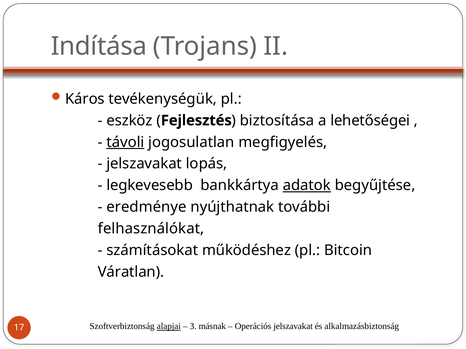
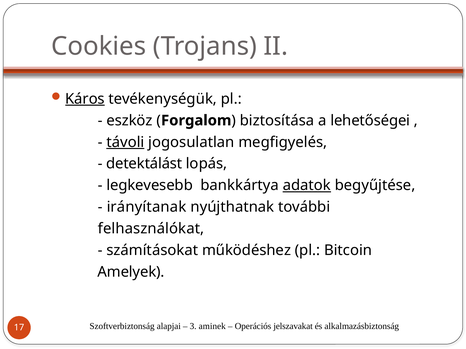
Indítása: Indítása -> Cookies (99, 46)
Káros underline: none -> present (85, 99)
Fejlesztés: Fejlesztés -> Forgalom (196, 121)
jelszavakat: jelszavakat -> detektálást (144, 164)
eredménye: eredménye -> irányítanak (146, 207)
Váratlan: Váratlan -> Amelyek (131, 272)
alapjai underline: present -> none (169, 327)
másnak: másnak -> aminek (212, 327)
